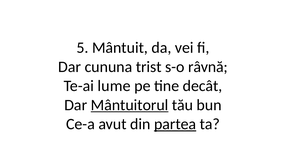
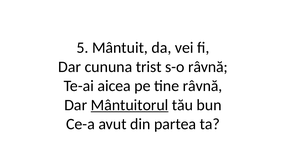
lume: lume -> aicea (114, 86)
tine decât: decât -> râvnă (203, 86)
partea underline: present -> none (175, 124)
